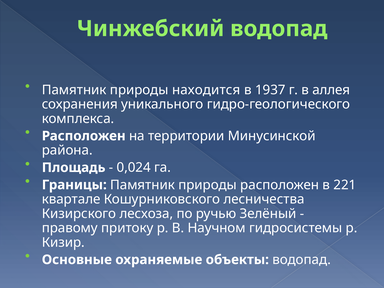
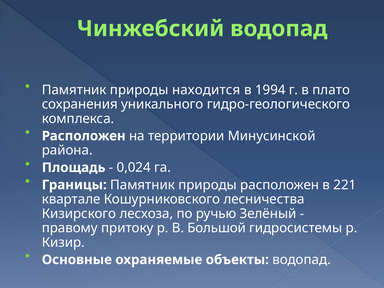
1937: 1937 -> 1994 (270, 90)
аллея: аллея -> плато (331, 90)
Научном: Научном -> Большой (217, 228)
